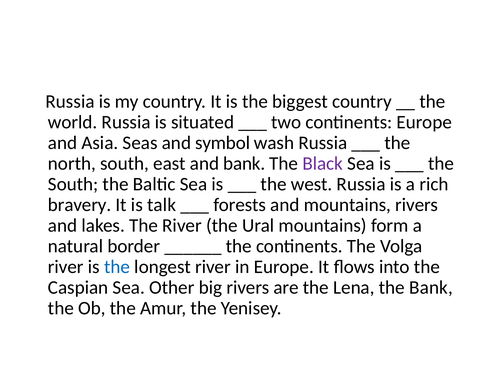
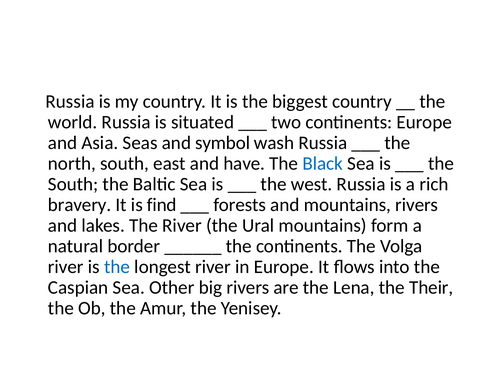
and bank: bank -> have (244, 163)
Black colour: purple -> blue (323, 163)
talk: talk -> find (162, 205)
the Bank: Bank -> Their (431, 287)
